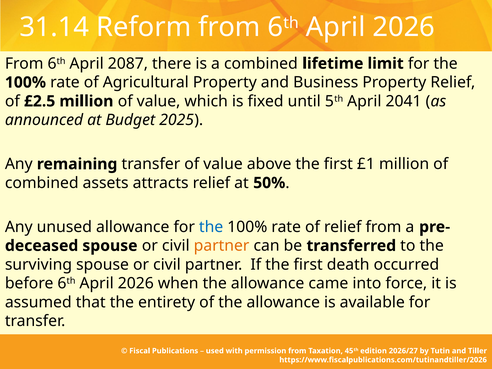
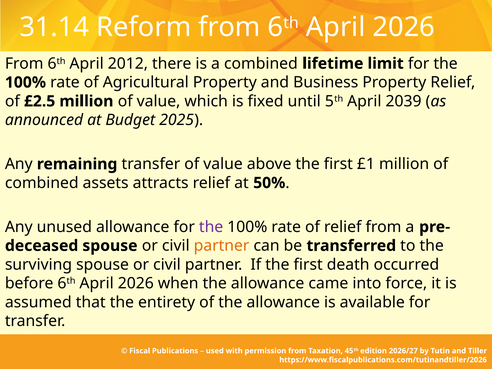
2087: 2087 -> 2012 (128, 64)
2041: 2041 -> 2039 (404, 101)
the colour: blue -> purple (211, 227)
